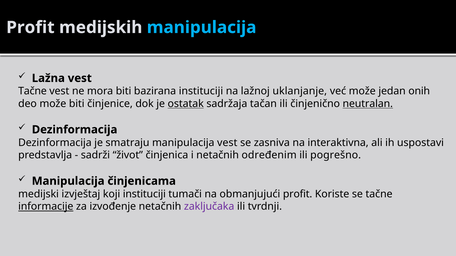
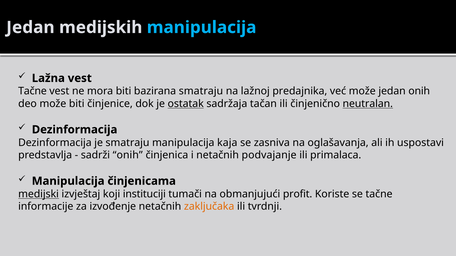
Profit: Profit -> Jedan (30, 27)
bazirana instituciji: instituciji -> smatraju (201, 91)
uklanjanje: uklanjanje -> predajnika (300, 91)
manipulacija vest: vest -> kaja (227, 143)
interaktivna: interaktivna -> oglašavanja (338, 143)
sadrži život: život -> onih (128, 155)
određenim: određenim -> podvajanje (269, 155)
pogrešno: pogrešno -> primalaca (336, 155)
medijski underline: none -> present (39, 194)
informacije underline: present -> none (46, 207)
zaključaka colour: purple -> orange (209, 207)
